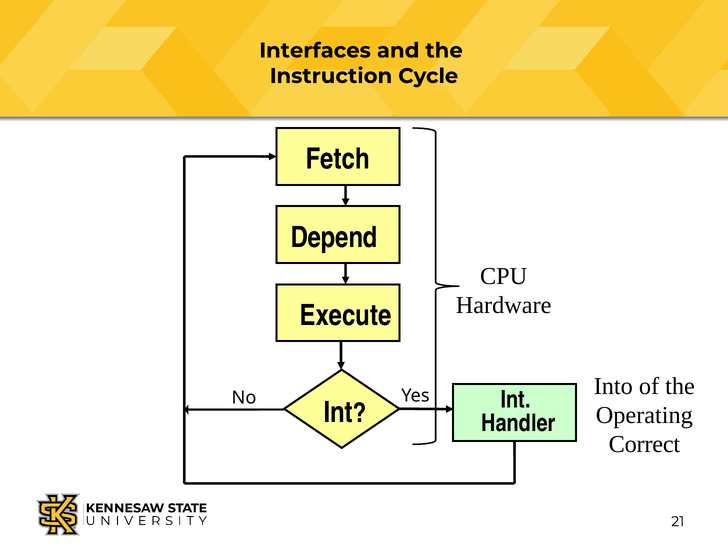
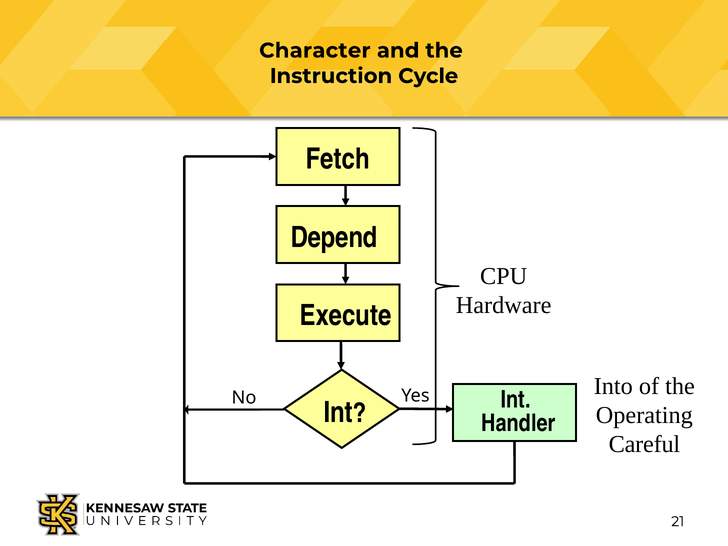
Interfaces: Interfaces -> Character (315, 51)
Correct: Correct -> Careful (644, 444)
